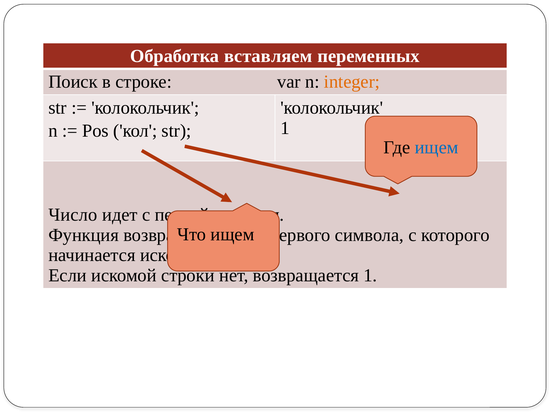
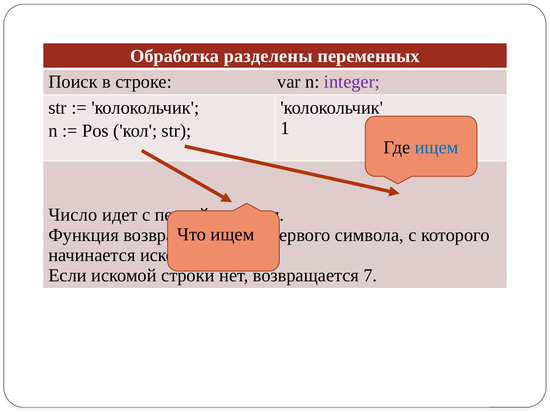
вставляем: вставляем -> разделены (268, 56)
integer colour: orange -> purple (352, 82)
возвращается 1: 1 -> 7 (370, 275)
